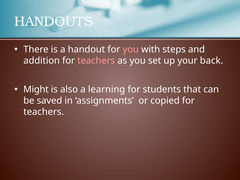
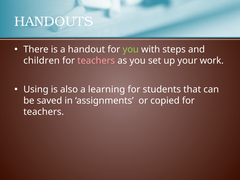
you colour: pink -> light green (131, 49)
addition: addition -> children (42, 61)
back: back -> work (212, 61)
Might: Might -> Using (36, 89)
